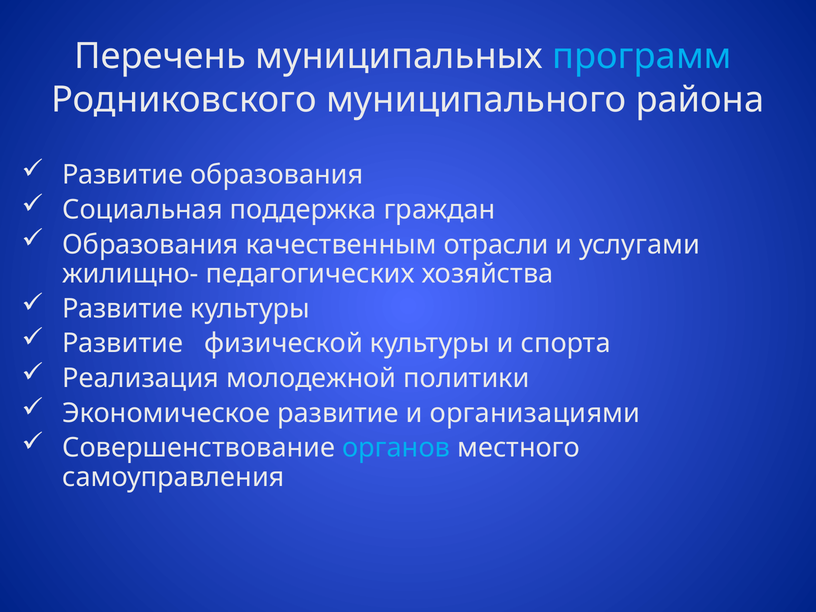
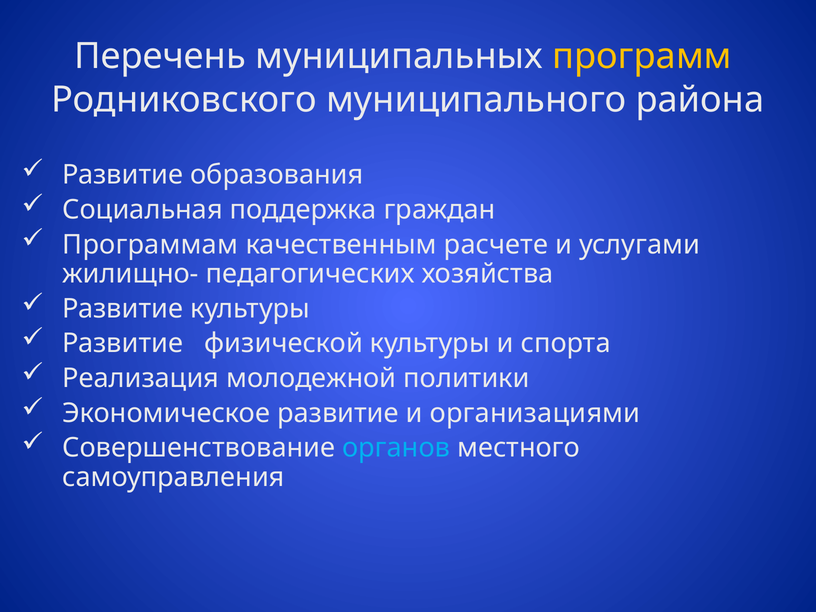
программ colour: light blue -> yellow (642, 56)
Образования: Образования -> Программам (150, 245)
отрасли: отрасли -> расчете (496, 245)
